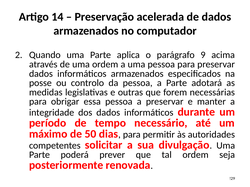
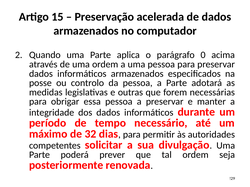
14: 14 -> 15 (58, 17)
9: 9 -> 0 (203, 55)
50: 50 -> 32 (90, 134)
